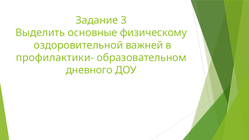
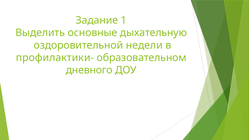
3: 3 -> 1 (124, 20)
физическому: физическому -> дыхательную (153, 33)
важней: важней -> недели (144, 45)
